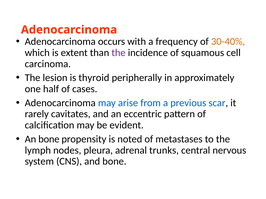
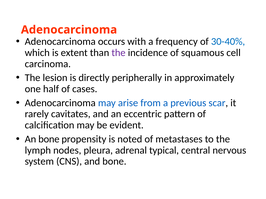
30-40% colour: orange -> blue (228, 42)
thyroid: thyroid -> directly (94, 78)
trunks: trunks -> typical (164, 151)
